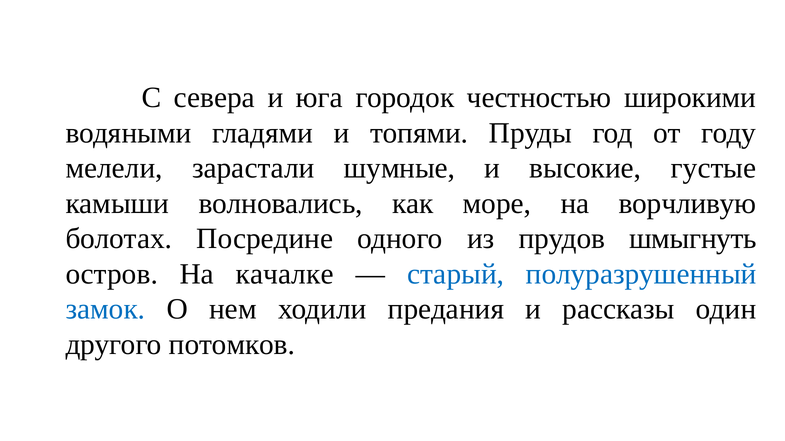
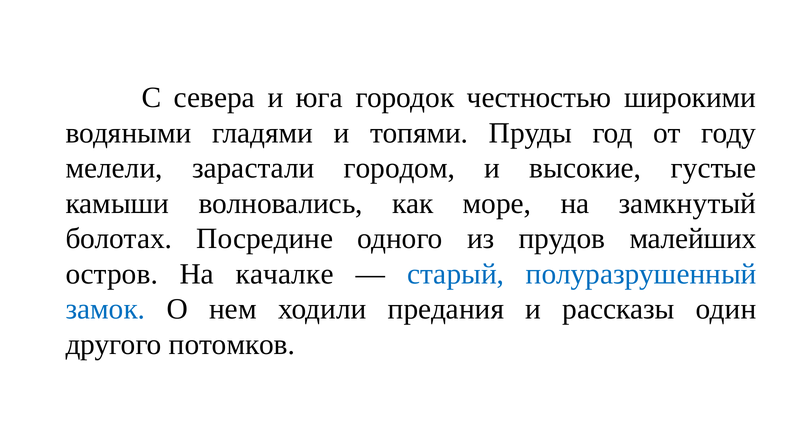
шумные: шумные -> городом (399, 168)
ворчливую: ворчливую -> замкнутый (687, 204)
шмыгнуть: шмыгнуть -> малейших (693, 239)
